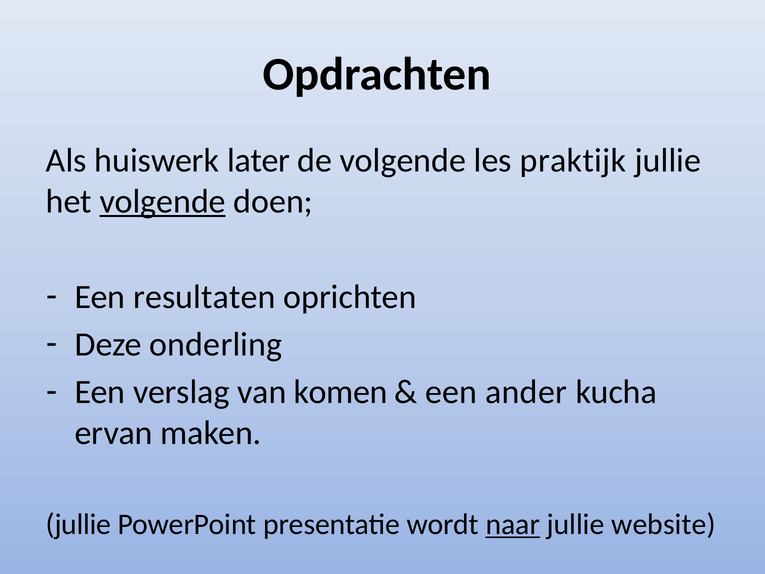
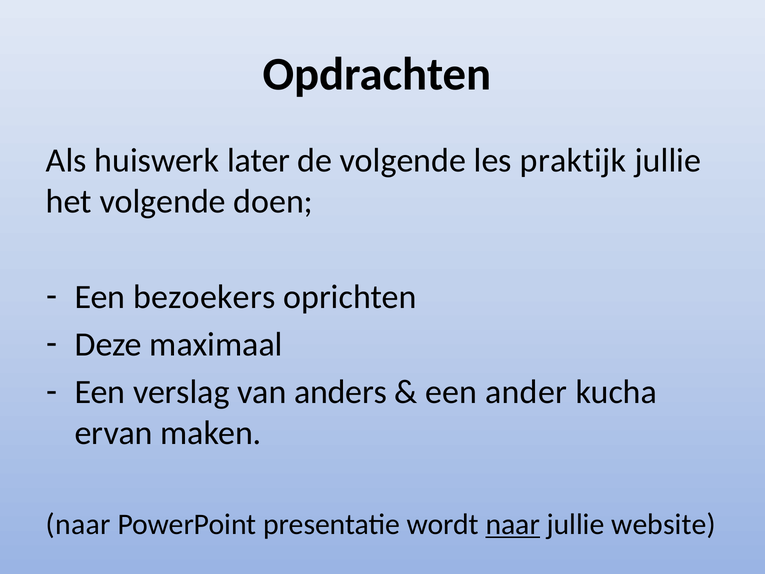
volgende underline: present -> none (163, 201)
resultaten: resultaten -> bezoekers (204, 297)
onderling: onderling -> maximaal (216, 344)
komen: komen -> anders (341, 392)
jullie: jullie -> naar (78, 524)
